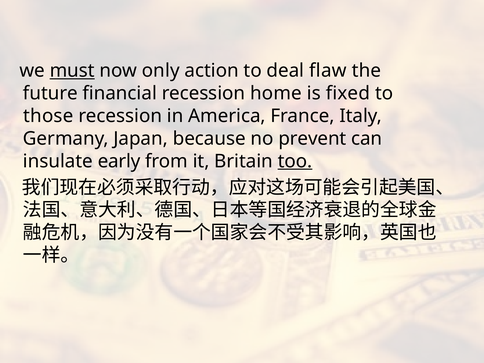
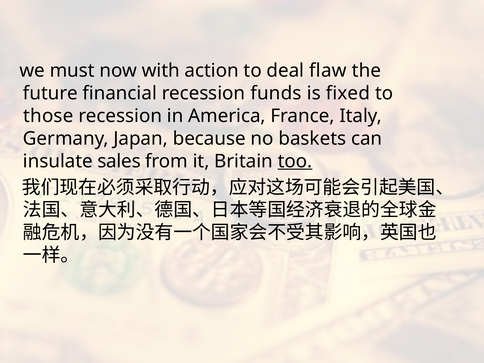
must underline: present -> none (72, 71)
only: only -> with (161, 71)
home: home -> funds (276, 93)
prevent: prevent -> baskets (312, 139)
early: early -> sales (119, 161)
